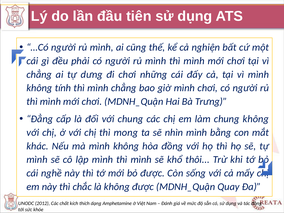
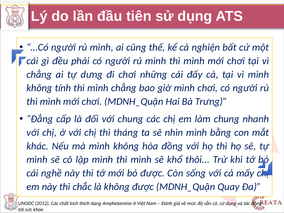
chung không: không -> nhanh (256, 119)
mong: mong -> tháng (126, 133)
